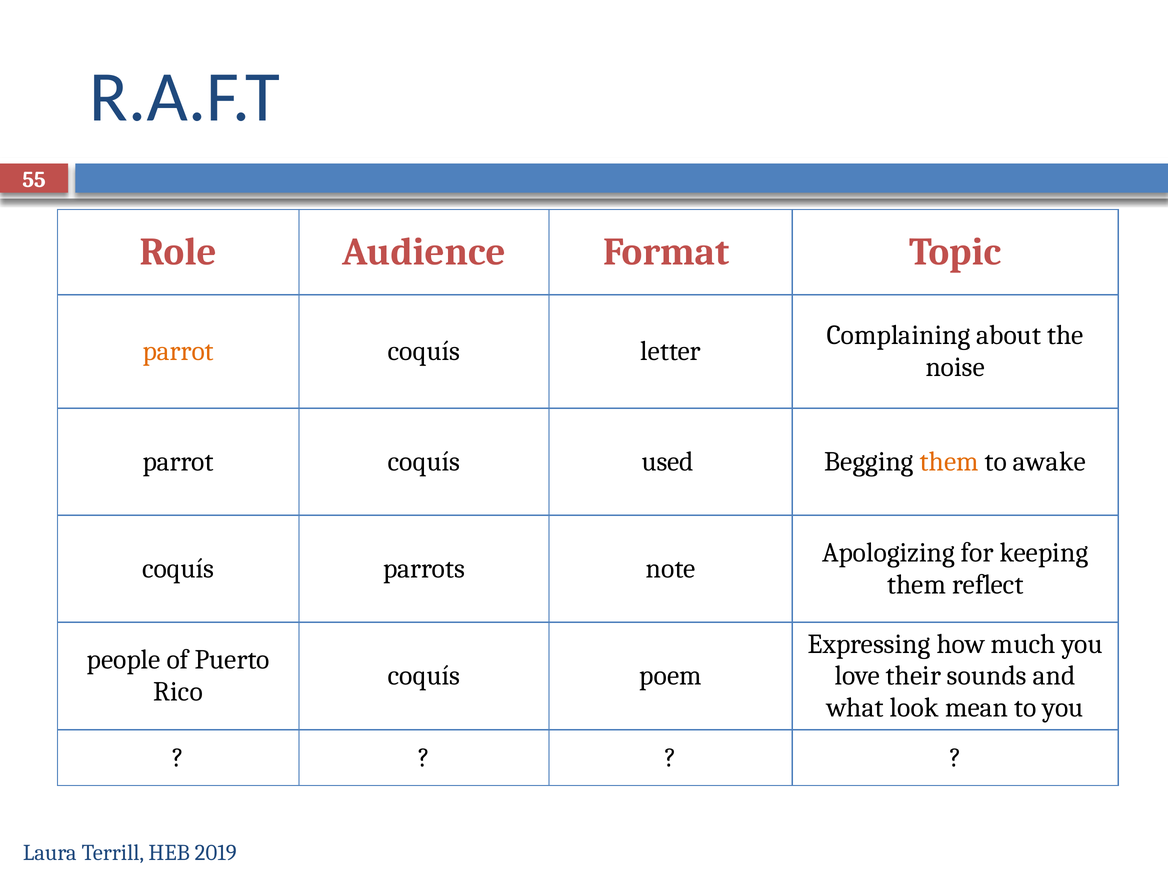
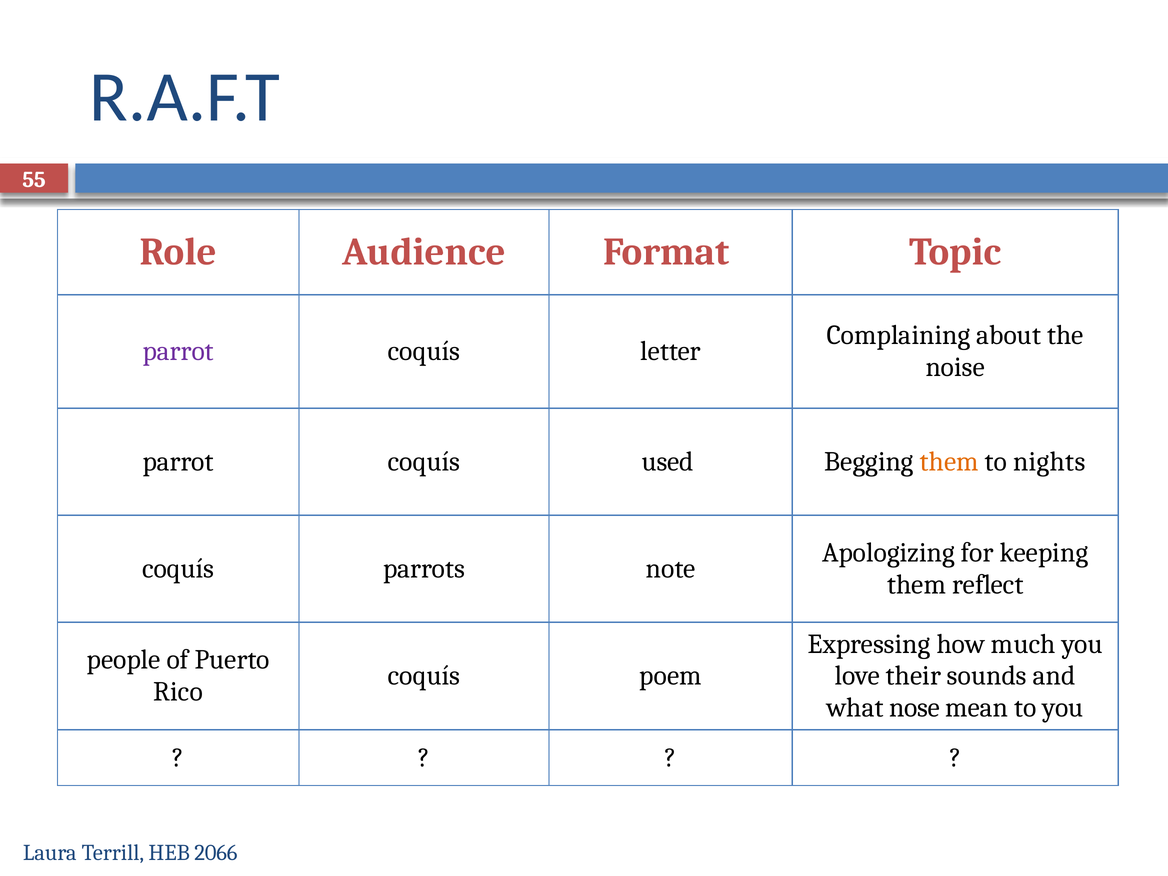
parrot colour: orange -> purple (178, 351)
awake: awake -> nights (1049, 462)
look: look -> nose (915, 708)
2019: 2019 -> 2066 (216, 853)
